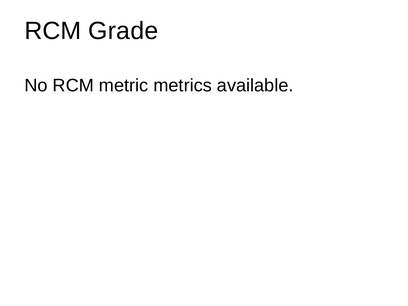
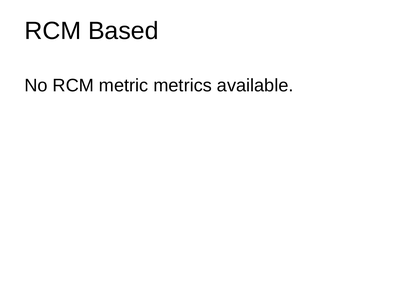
Grade: Grade -> Based (123, 31)
